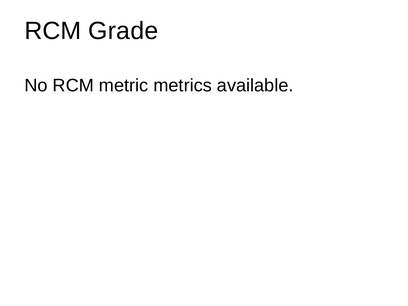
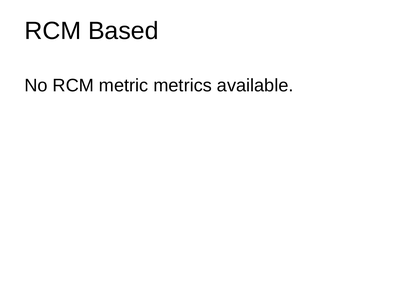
Grade: Grade -> Based (123, 31)
